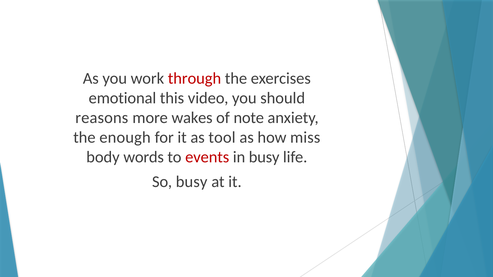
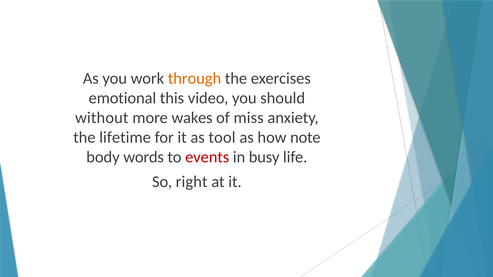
through colour: red -> orange (195, 78)
reasons: reasons -> without (102, 118)
note: note -> miss (249, 118)
enough: enough -> lifetime (125, 138)
miss: miss -> note (305, 138)
So busy: busy -> right (192, 182)
